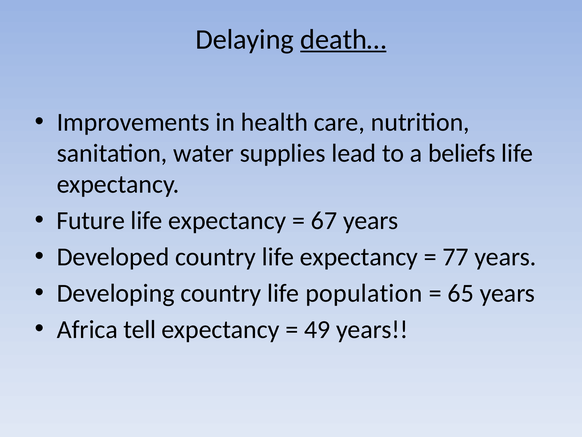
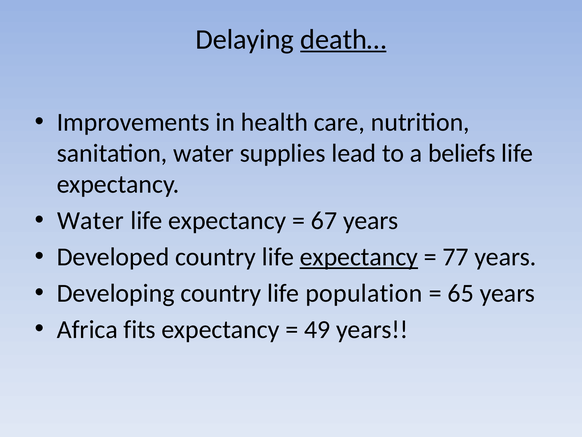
Future: Future -> Water (91, 220)
expectancy underline: none -> present (359, 257)
tell: tell -> fits (140, 329)
